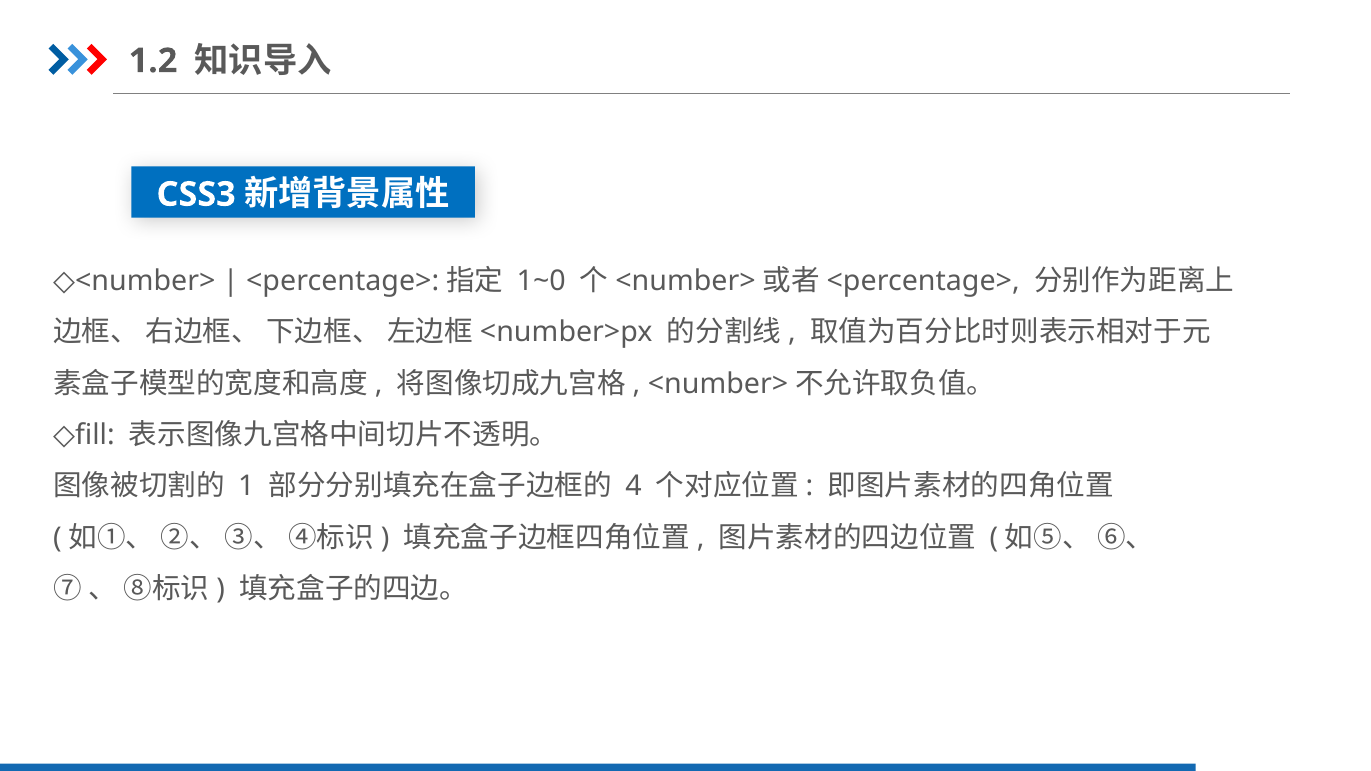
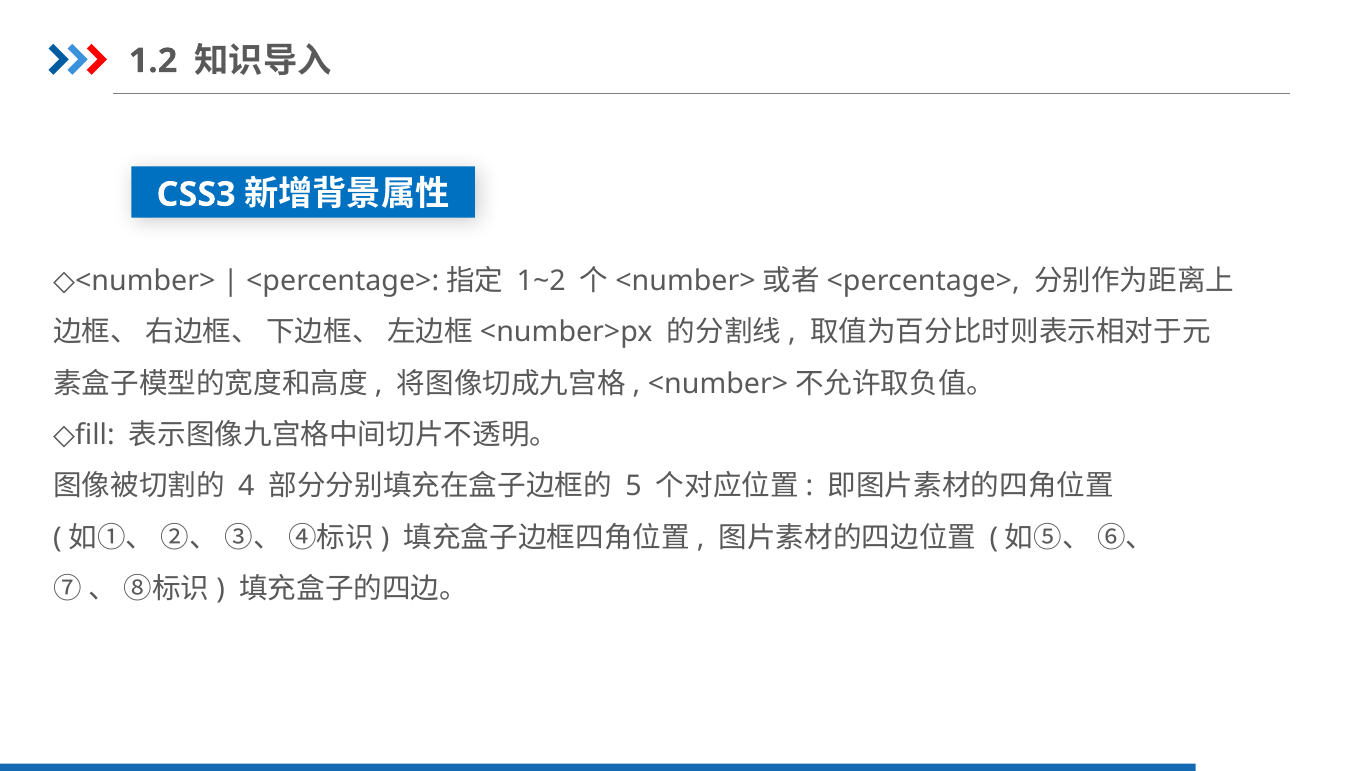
1~0: 1~0 -> 1~2 (541, 281)
1: 1 -> 4 (246, 487)
4: 4 -> 5 (633, 487)
